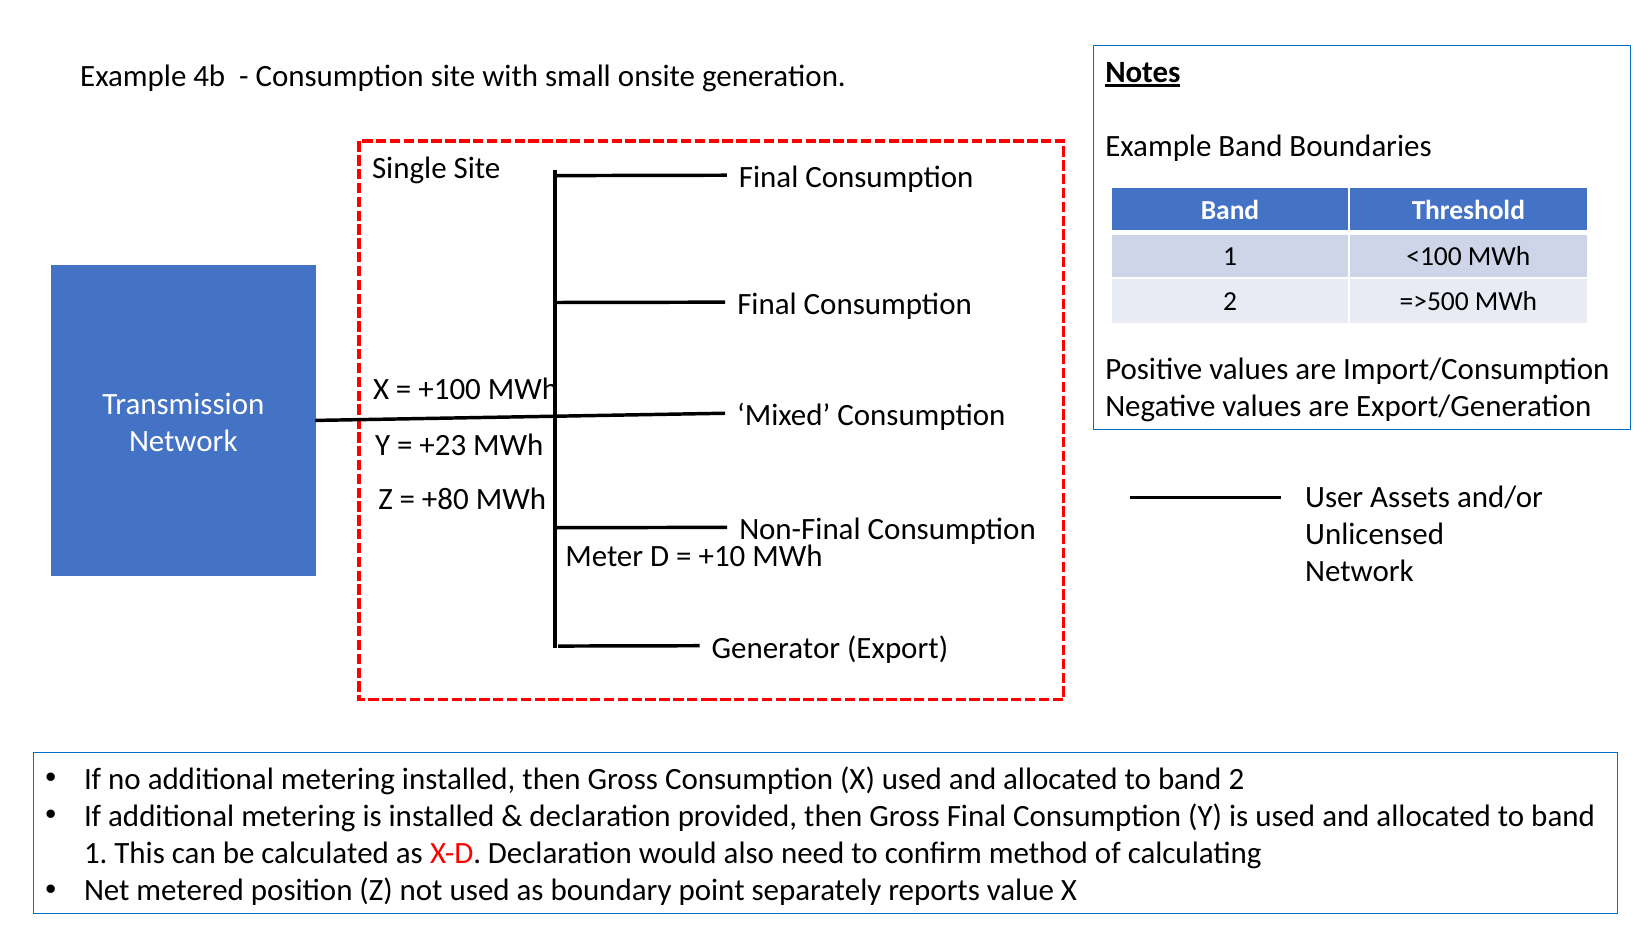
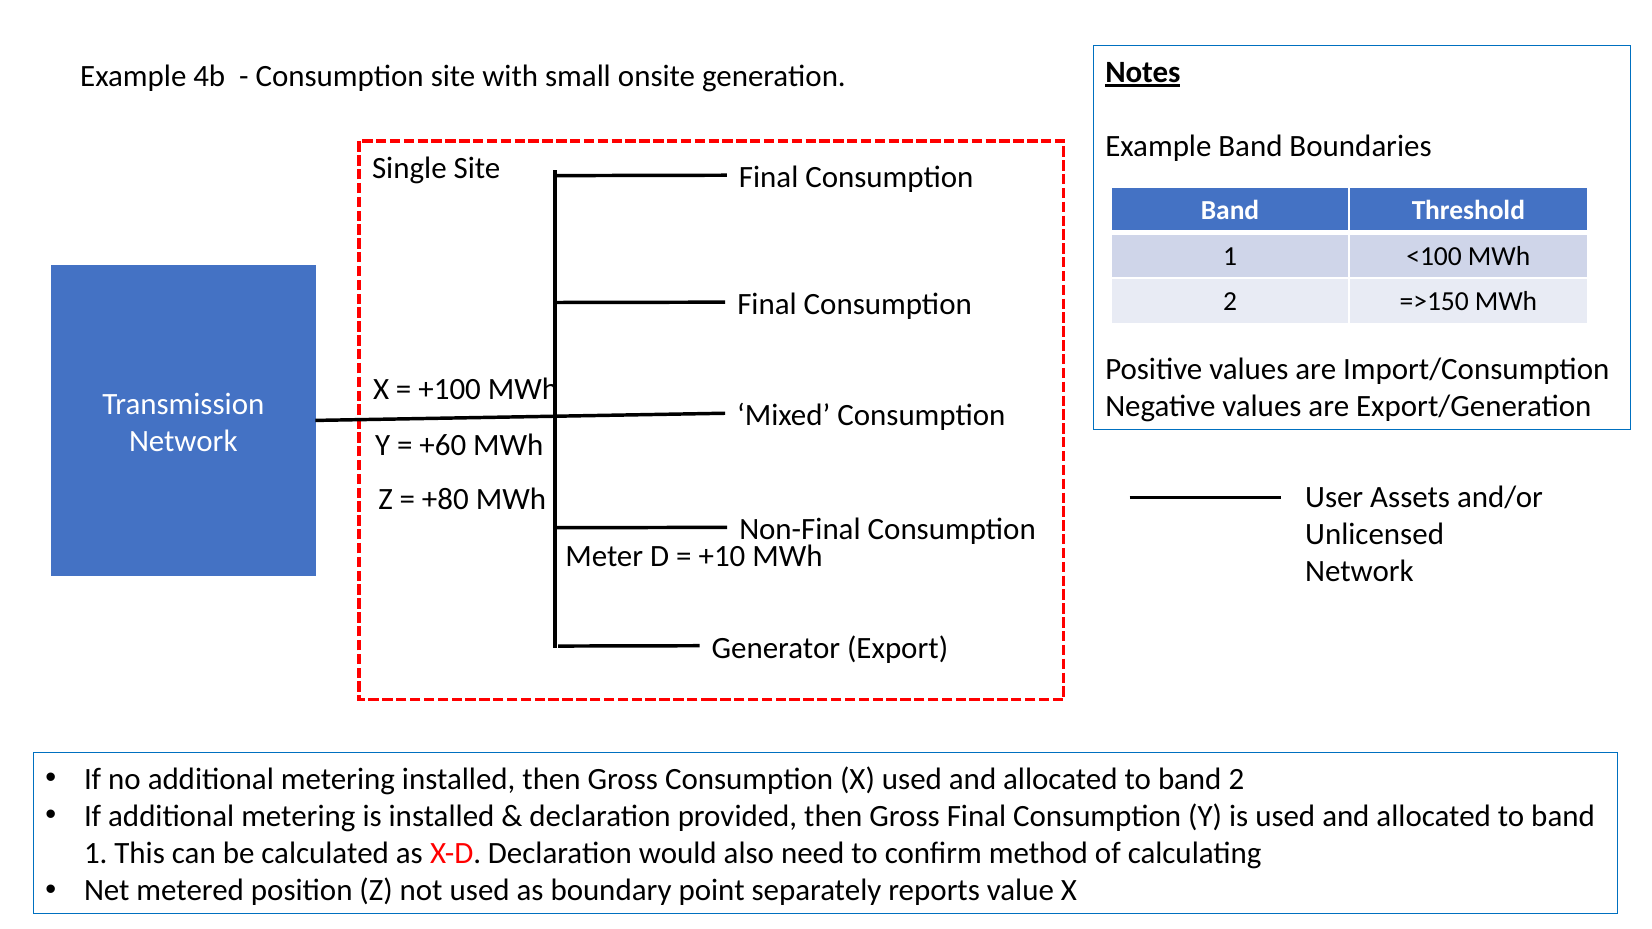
=>500: =>500 -> =>150 (1434, 302)
+23: +23 -> +60 (443, 445)
